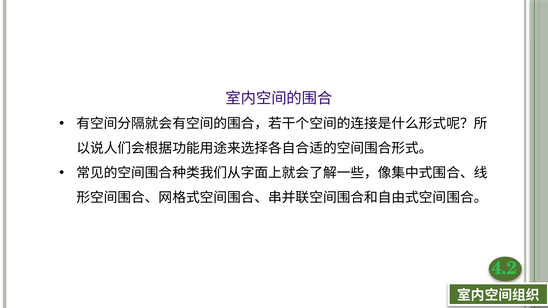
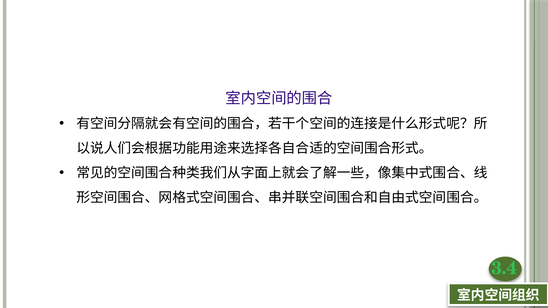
4.2: 4.2 -> 3.4 (504, 268)
